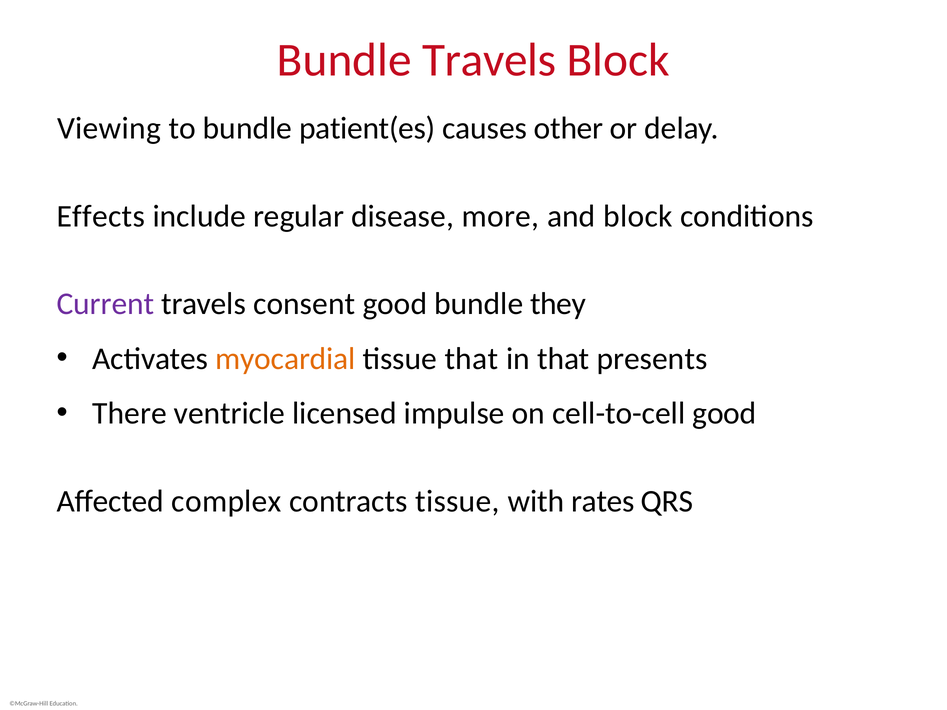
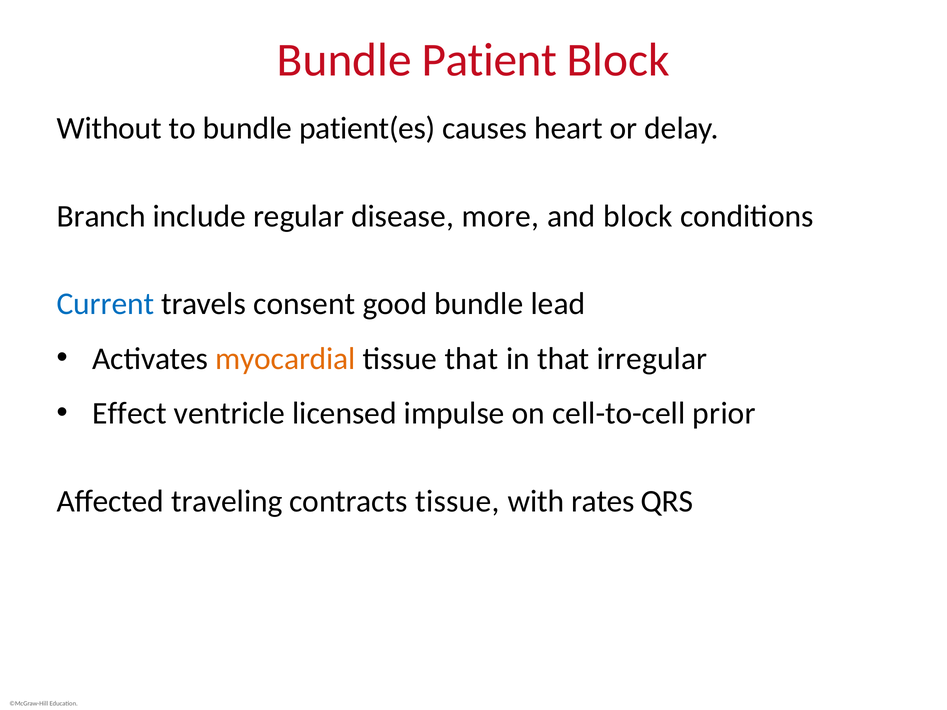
Bundle Travels: Travels -> Patient (489, 60)
Viewing: Viewing -> Without (109, 128)
other: other -> heart (569, 128)
Effects: Effects -> Branch (101, 216)
Current colour: purple -> blue (105, 304)
they: they -> lead (558, 304)
presents: presents -> irregular (652, 359)
There: There -> Effect (130, 413)
cell-to-cell good: good -> prior (724, 413)
complex: complex -> traveling (227, 501)
